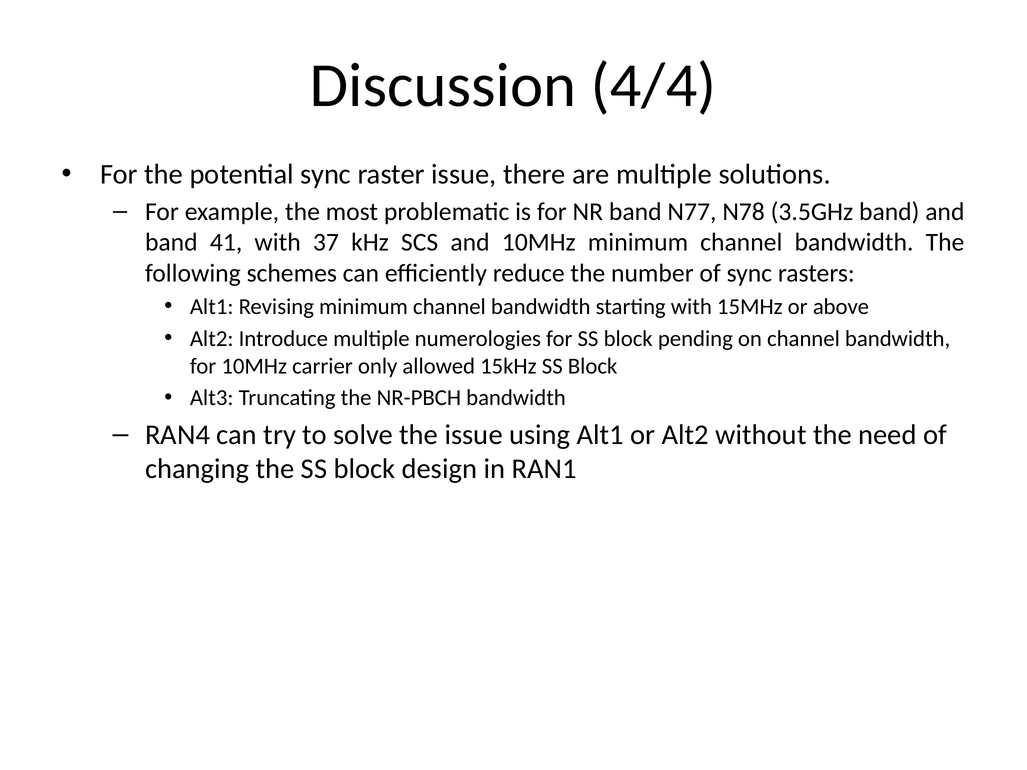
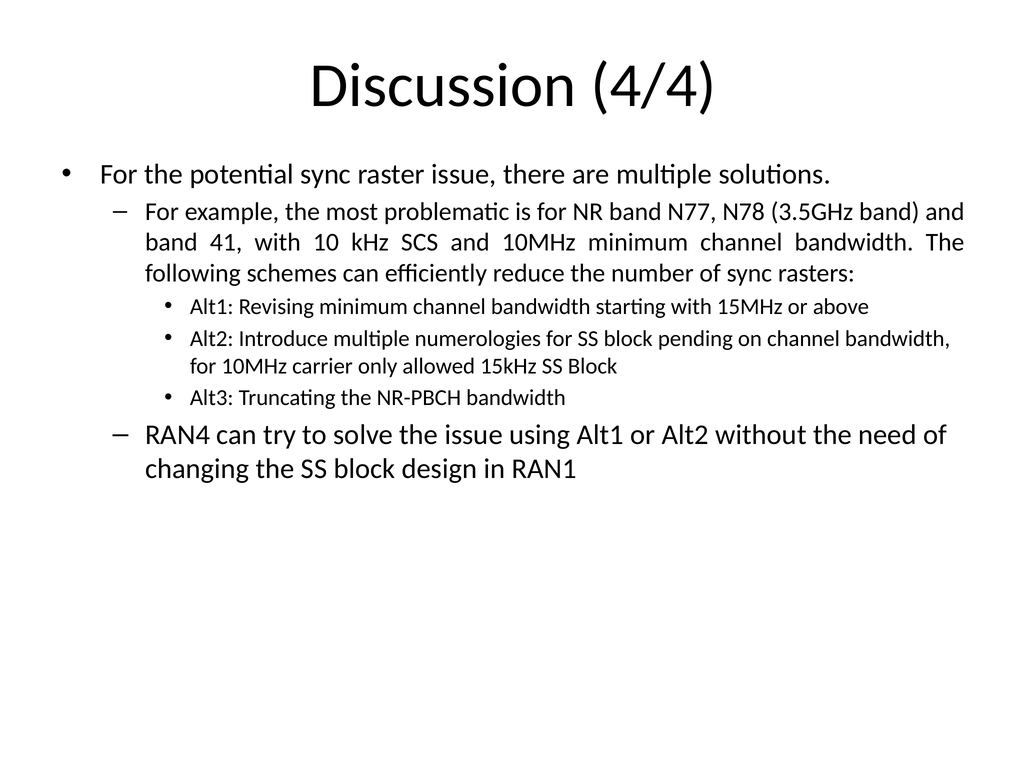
37: 37 -> 10 (326, 243)
